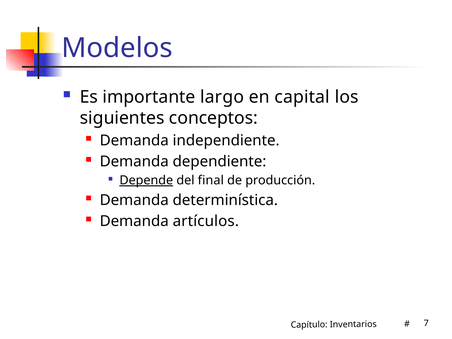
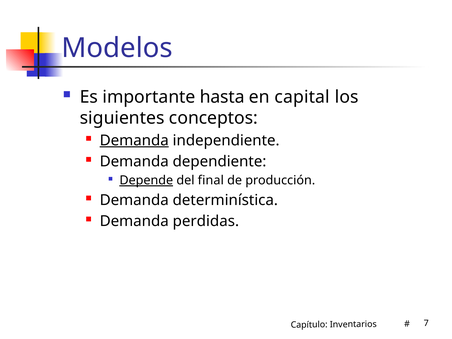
largo: largo -> hasta (222, 97)
Demanda underline: none -> present (134, 140)
artículos: artículos -> perdidas (206, 221)
